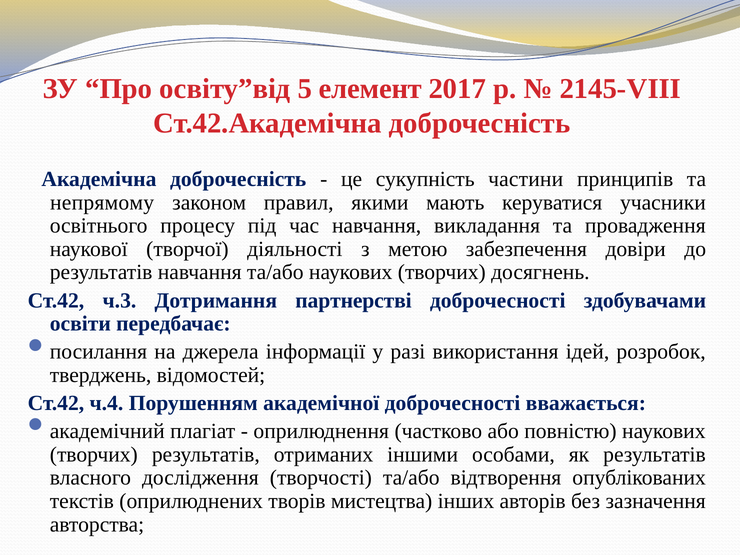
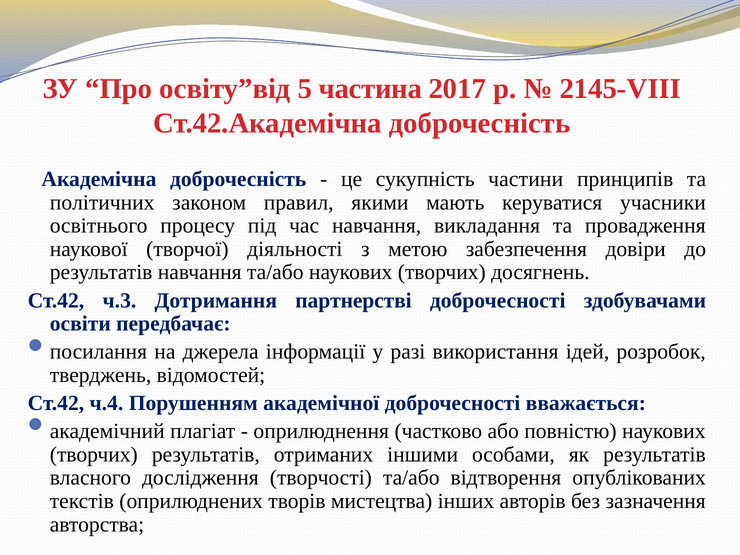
елемент: елемент -> частина (370, 89)
непрямому: непрямому -> політичних (102, 202)
